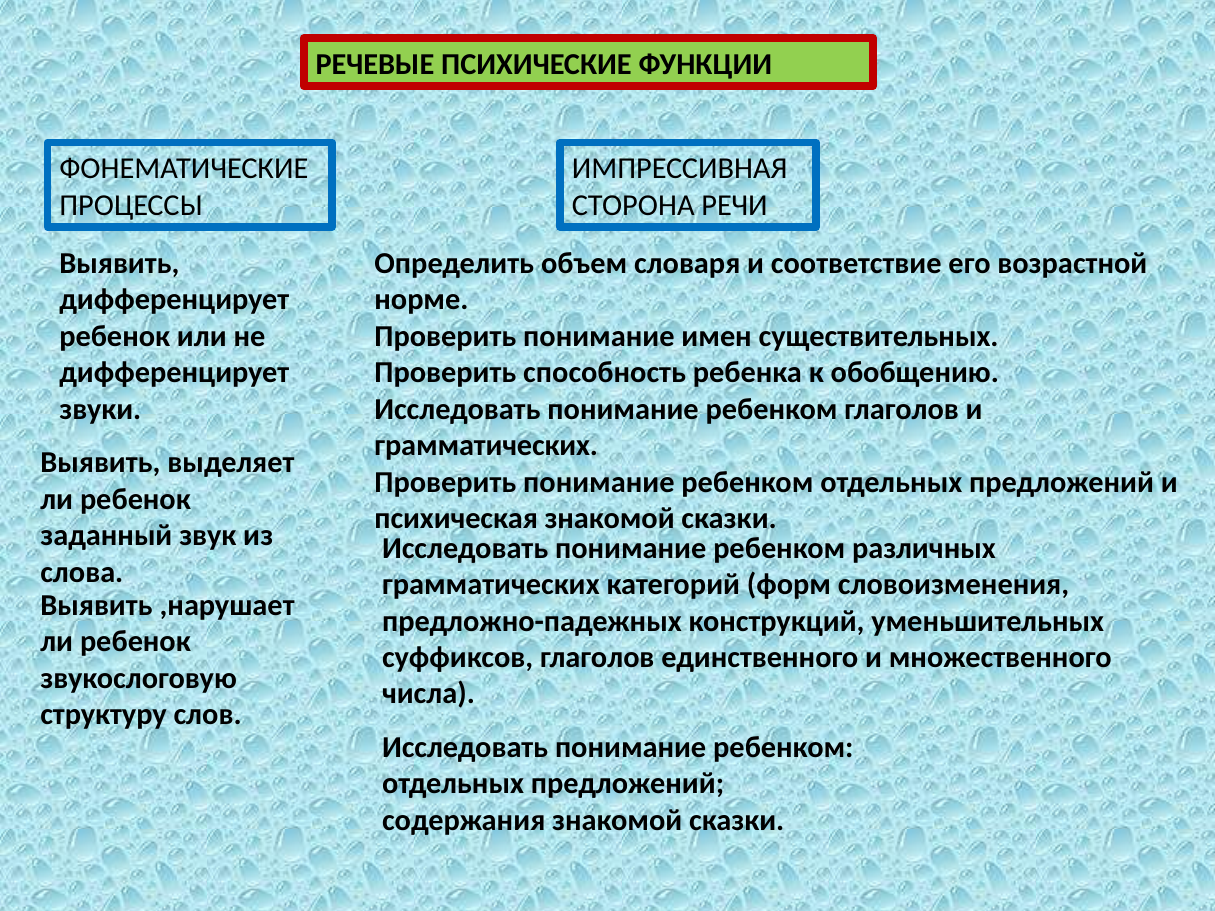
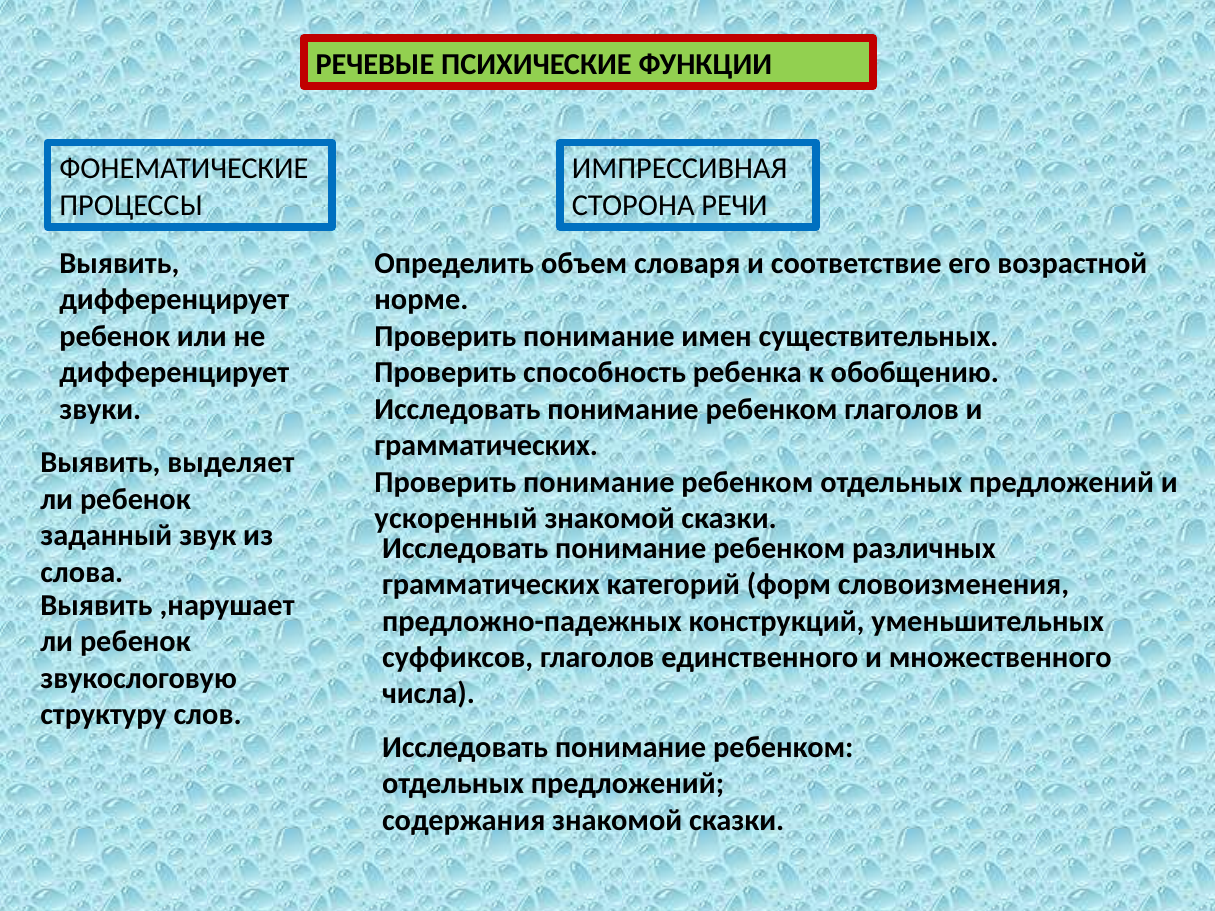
психическая: психическая -> ускоренный (456, 519)
